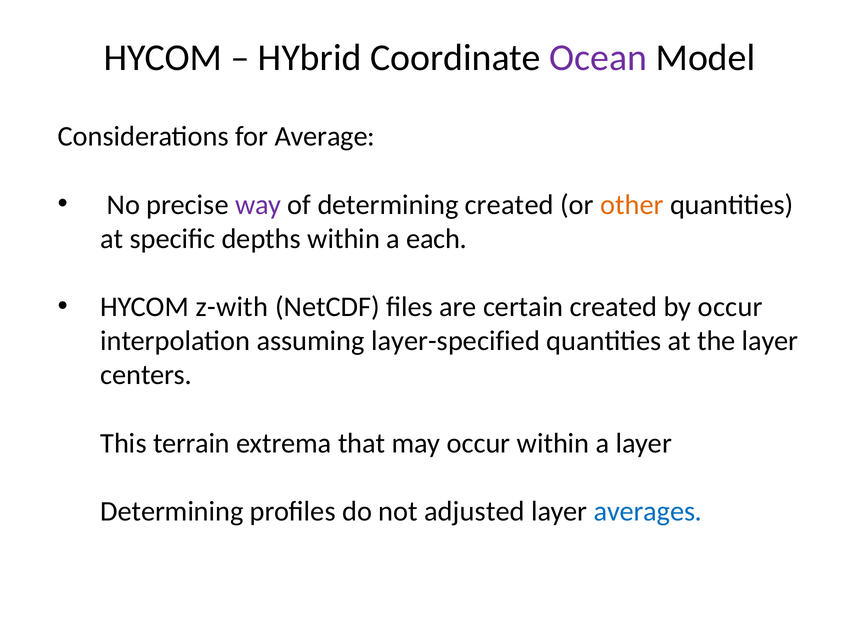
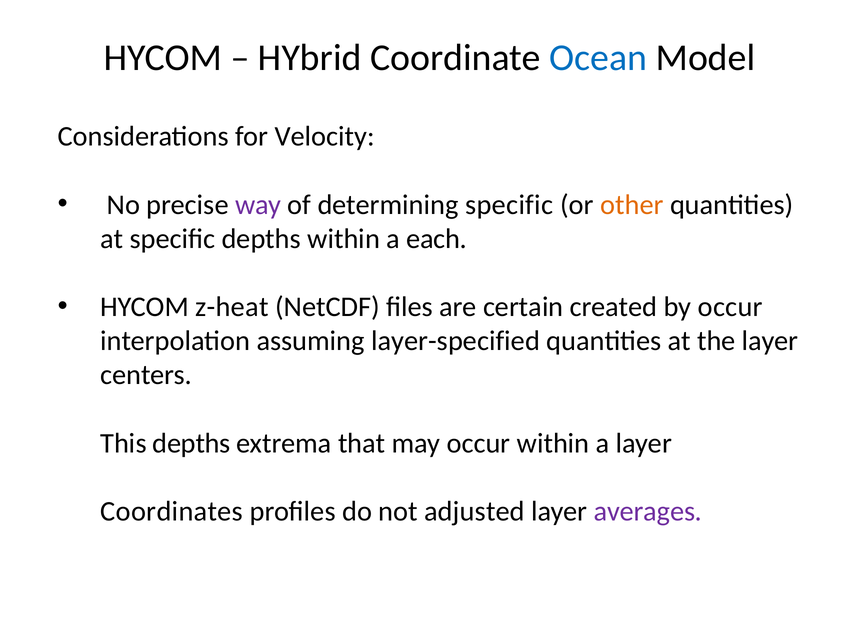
Ocean colour: purple -> blue (598, 58)
Average: Average -> Velocity (325, 137)
determining created: created -> specific (509, 205)
z-with: z-with -> z-heat (232, 307)
This terrain: terrain -> depths (191, 443)
Determining: Determining -> Coordinates (172, 511)
averages colour: blue -> purple (648, 511)
